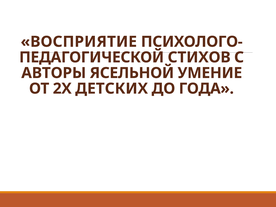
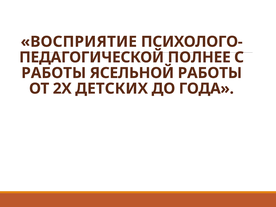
СТИХОВ: СТИХОВ -> ПОЛНЕЕ (199, 57)
АВТОРЫ: АВТОРЫ -> РАБОТЫ (54, 73)
ЯСЕЛЬНОЙ УМЕНИЕ: УМЕНИЕ -> РАБОТЫ (210, 73)
